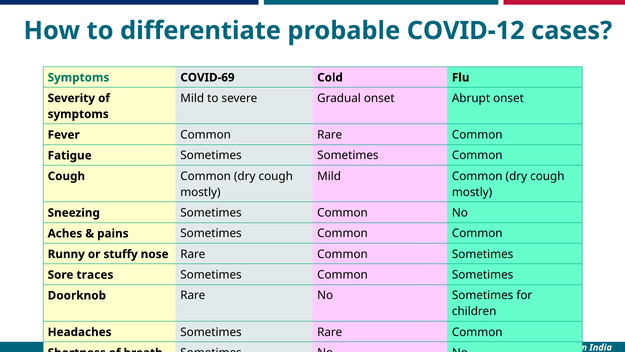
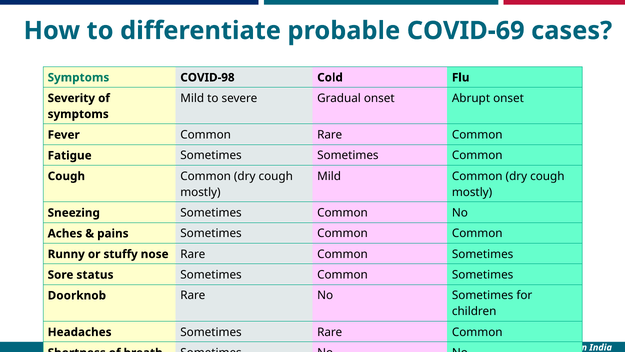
COVID-12: COVID-12 -> COVID-69 (466, 31)
COVID-69: COVID-69 -> COVID-98 (207, 77)
traces: traces -> status (95, 275)
